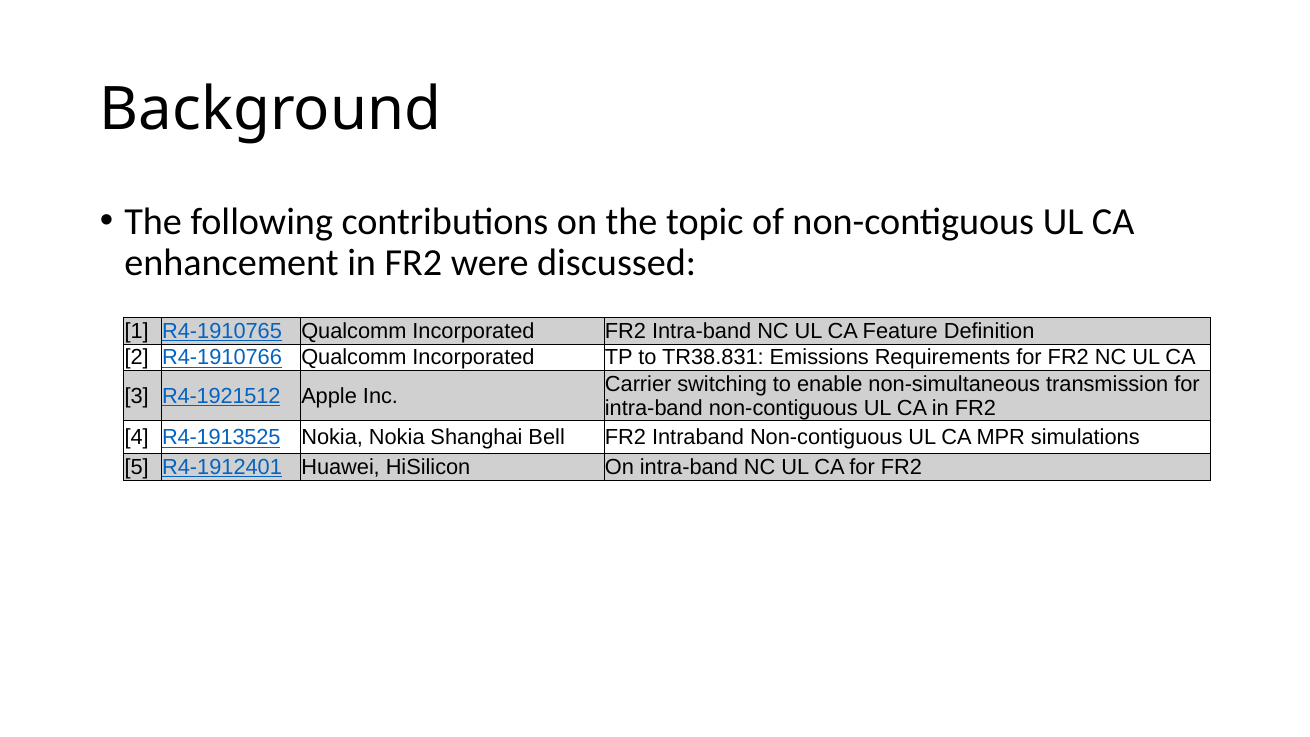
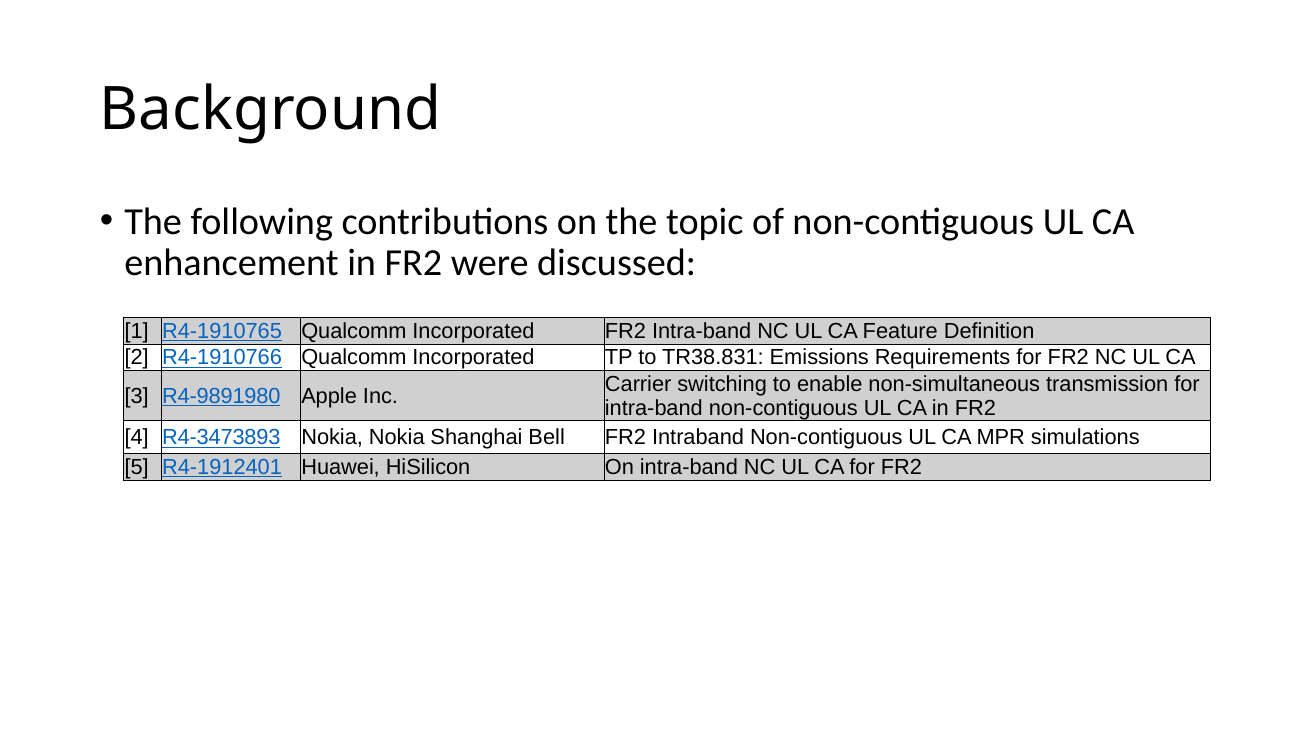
R4-1921512: R4-1921512 -> R4-9891980 (221, 396)
R4-1913525: R4-1913525 -> R4-3473893 (221, 438)
